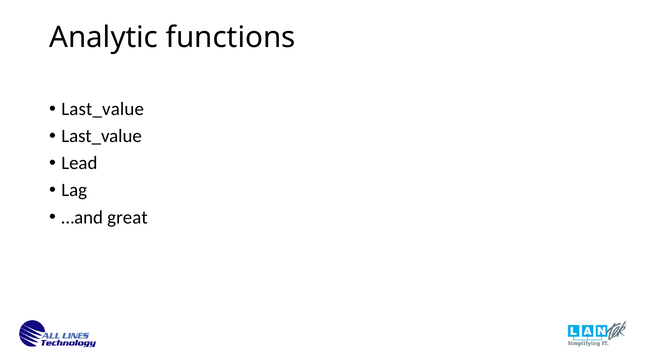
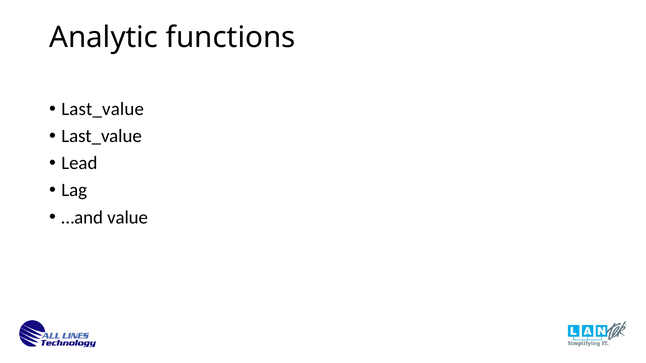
great: great -> value (128, 218)
